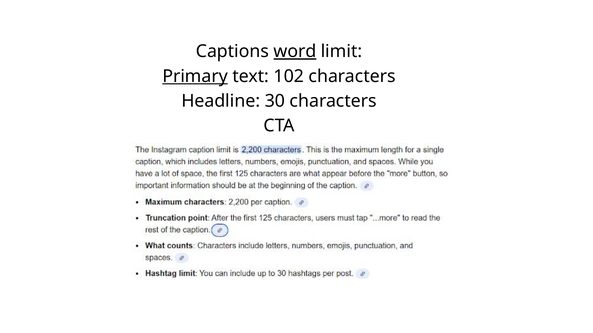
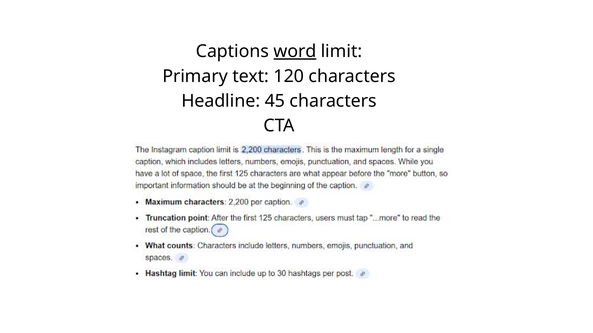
Primary underline: present -> none (195, 76)
102: 102 -> 120 (289, 76)
30: 30 -> 45 (275, 101)
